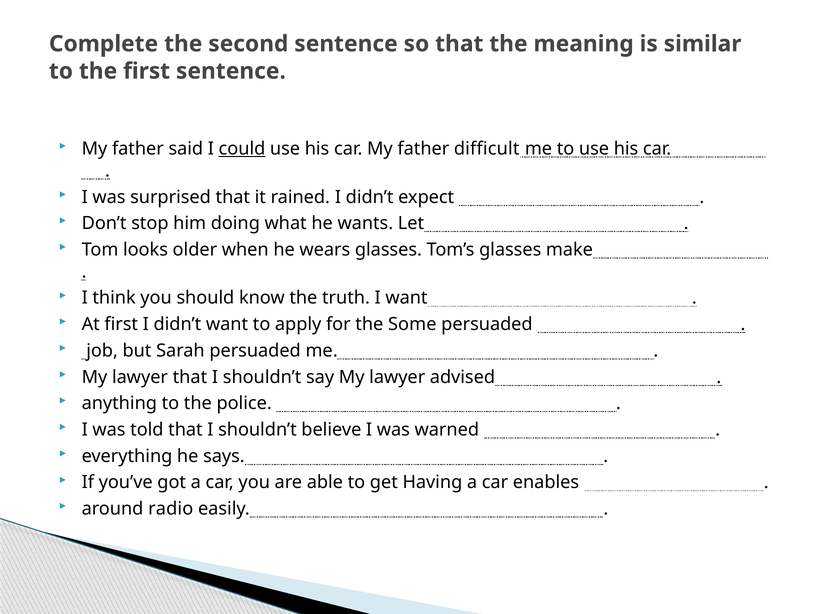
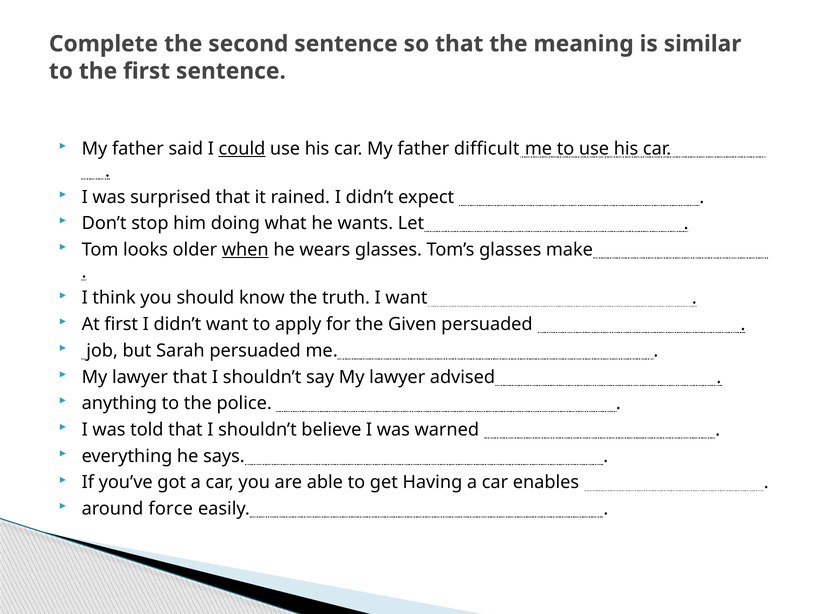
when underline: none -> present (245, 250)
Some: Some -> Given (412, 324)
radio: radio -> force (171, 508)
